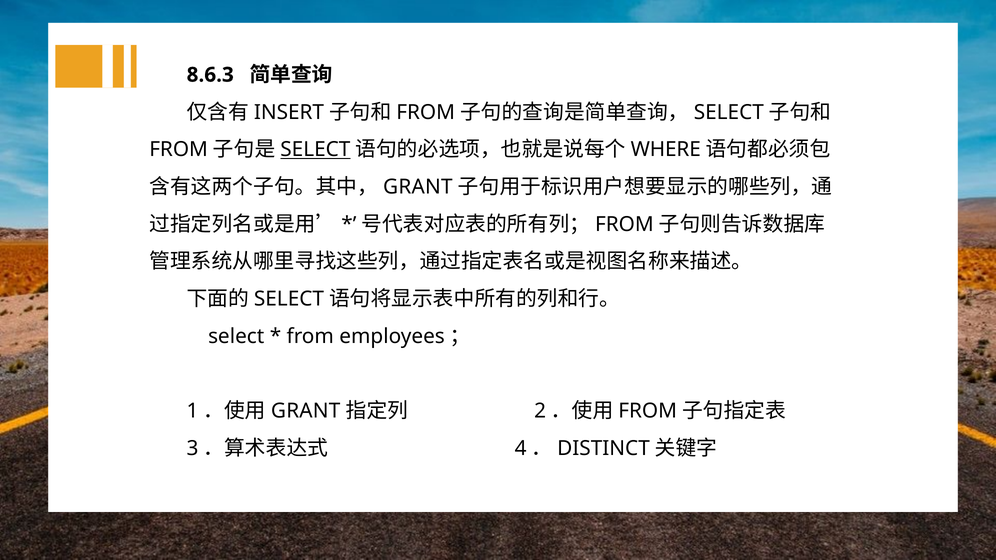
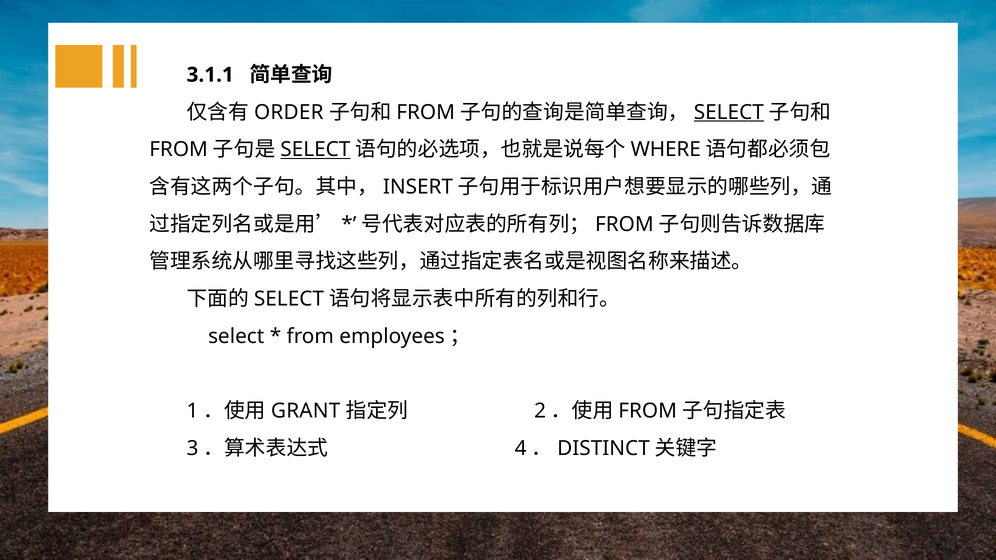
8.6.3: 8.6.3 -> 3.1.1 (210, 75)
INSERT: INSERT -> ORDER (289, 112)
SELECT underline: none -> present (729, 112)
GRANT: GRANT -> INSERT (418, 187)
